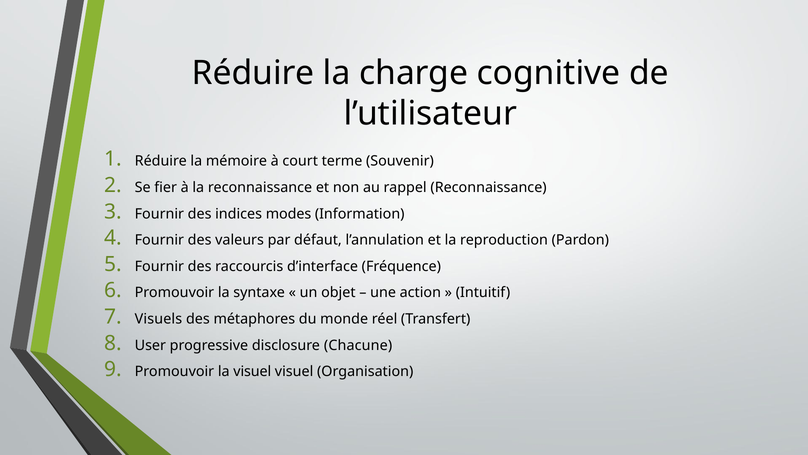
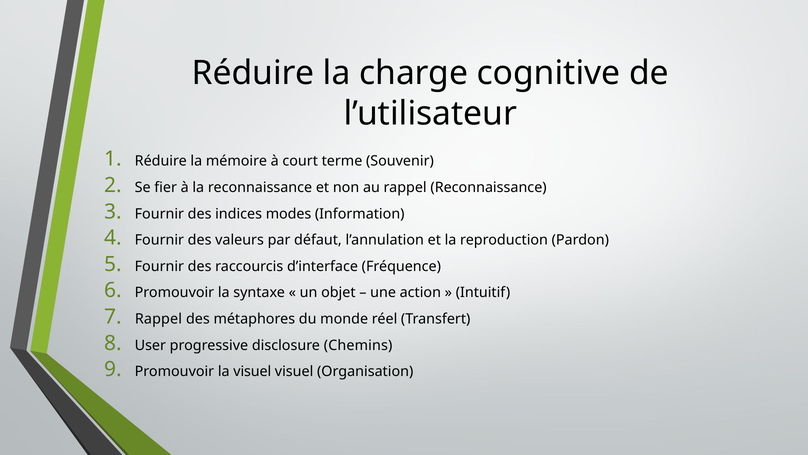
Visuels: Visuels -> Rappel (158, 319)
Chacune: Chacune -> Chemins (358, 345)
